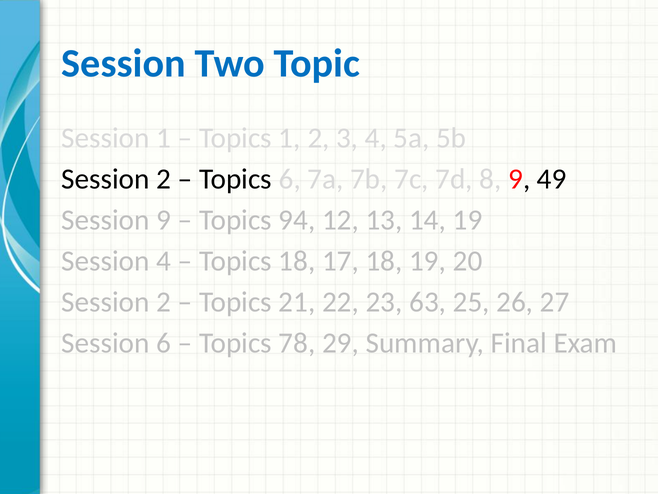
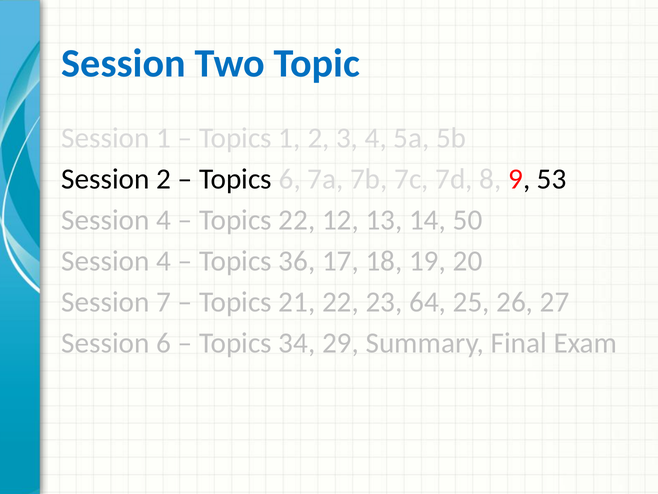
49: 49 -> 53 (552, 179)
9: 9 -> 4 (164, 220)
Topics 94: 94 -> 22 (297, 220)
14 19: 19 -> 50 (468, 220)
Topics 18: 18 -> 36 (297, 261)
2: 2 -> 7 (164, 302)
63: 63 -> 64 (428, 302)
78: 78 -> 34 (297, 343)
